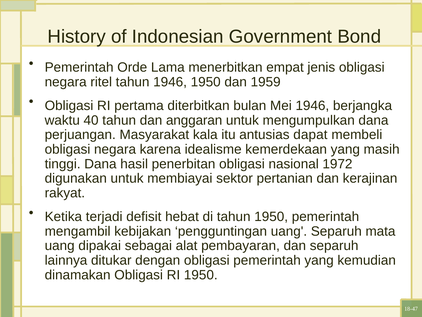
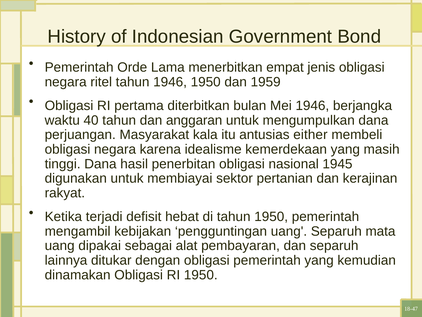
dapat: dapat -> either (310, 135)
1972: 1972 -> 1945 (337, 164)
